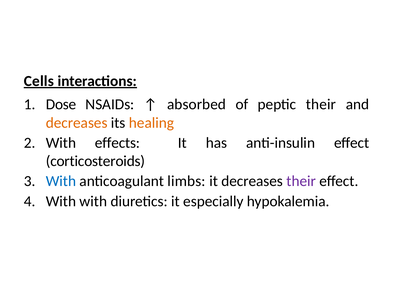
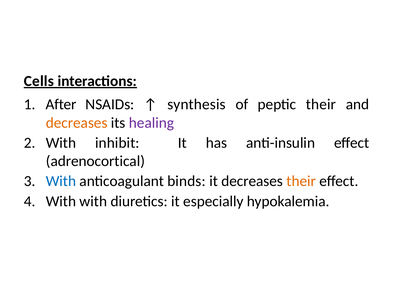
Dose: Dose -> After (61, 104)
absorbed: absorbed -> synthesis (196, 104)
healing colour: orange -> purple (151, 123)
effects: effects -> inhibit (117, 143)
corticosteroids: corticosteroids -> adrenocortical (95, 161)
limbs: limbs -> binds (187, 181)
their colour: purple -> orange (301, 181)
